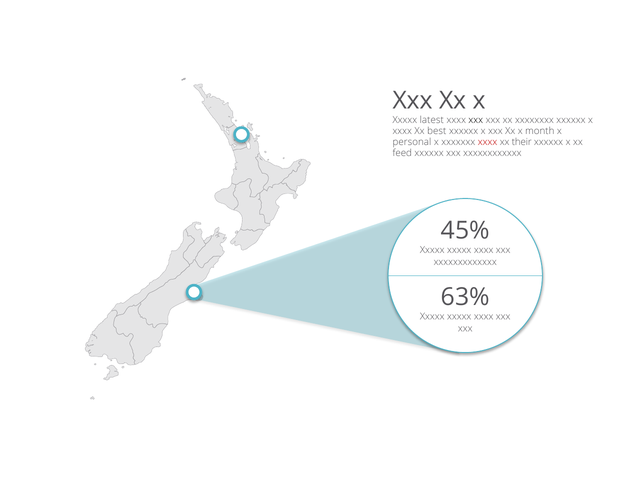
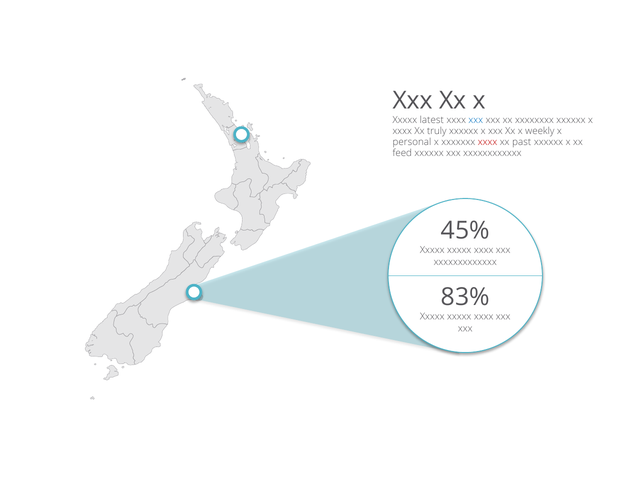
xxx colour: black -> blue (476, 120)
best: best -> truly (437, 131)
month: month -> weekly (540, 131)
their: their -> past (522, 142)
63%: 63% -> 83% (465, 298)
